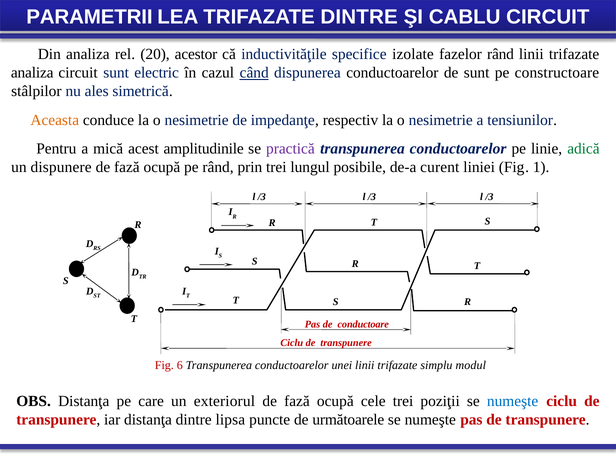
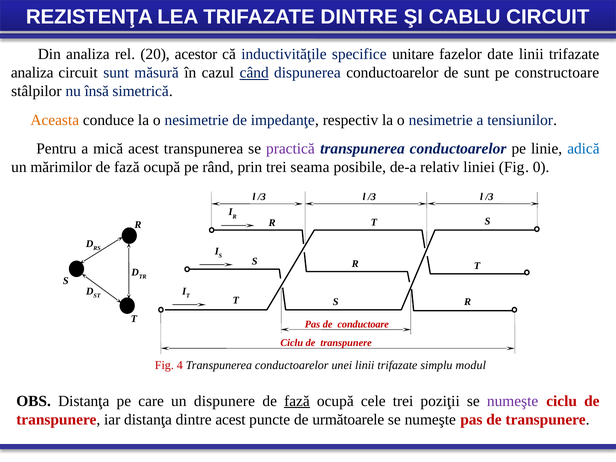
PARAMETRII: PARAMETRII -> REZISTENŢA (89, 17)
izolate: izolate -> unitare (413, 54)
fazelor rând: rând -> date (500, 54)
electric: electric -> măsură (157, 73)
ales: ales -> însă (97, 91)
acest amplitudinile: amplitudinile -> transpunerea (204, 149)
adică colour: green -> blue (583, 149)
dispunere: dispunere -> mărimilor (61, 167)
lungul: lungul -> seama (310, 167)
curent: curent -> relativ (440, 167)
1: 1 -> 0 (541, 167)
6: 6 -> 4 (180, 365)
exteriorul: exteriorul -> dispunere (224, 401)
fază underline: none -> present (297, 401)
numeşte colour: blue -> purple (513, 401)
dintre lipsa: lipsa -> acest (231, 419)
